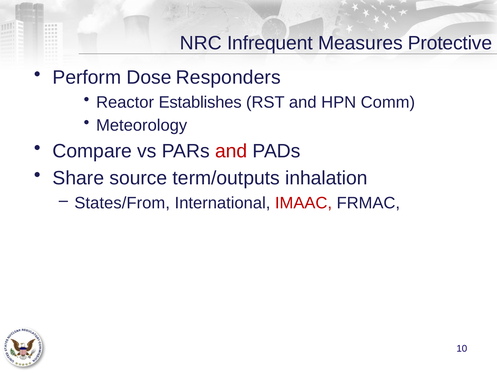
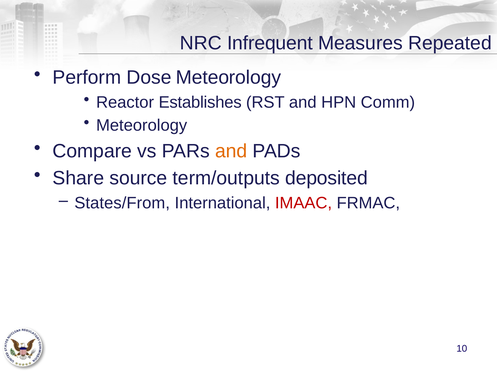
Protective: Protective -> Repeated (450, 43)
Dose Responders: Responders -> Meteorology (228, 78)
and colour: red -> orange (231, 151)
inhalation: inhalation -> deposited (326, 178)
